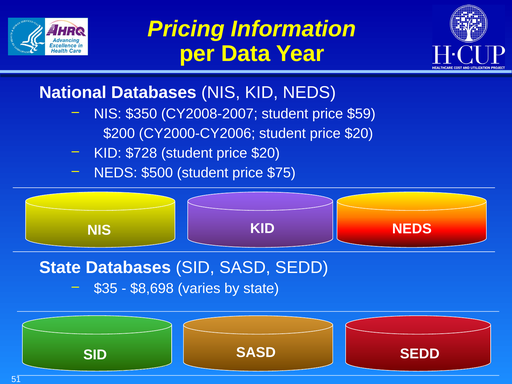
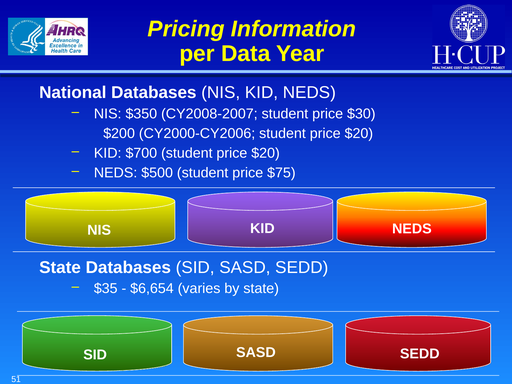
$59: $59 -> $30 (361, 114)
$728: $728 -> $700 (141, 153)
$8,698: $8,698 -> $6,654 (152, 289)
